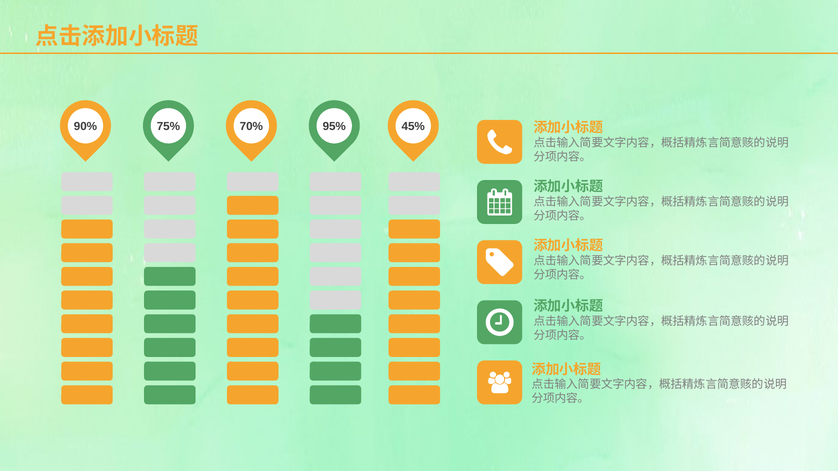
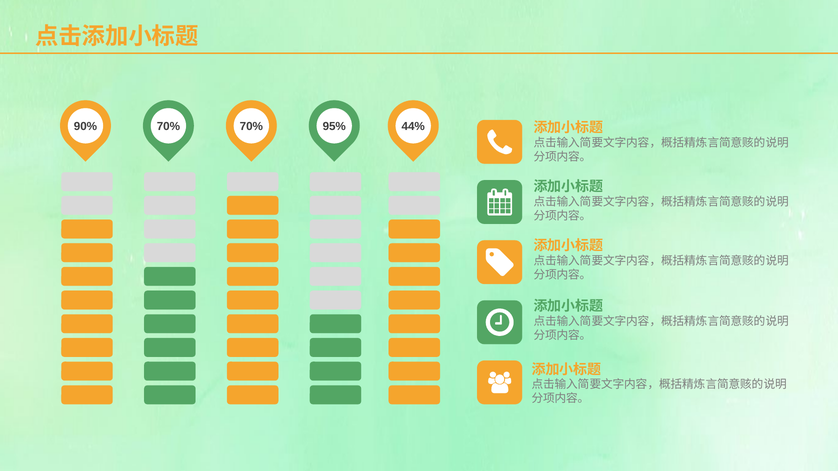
90% 75%: 75% -> 70% (168, 127)
45%: 45% -> 44% (413, 127)
